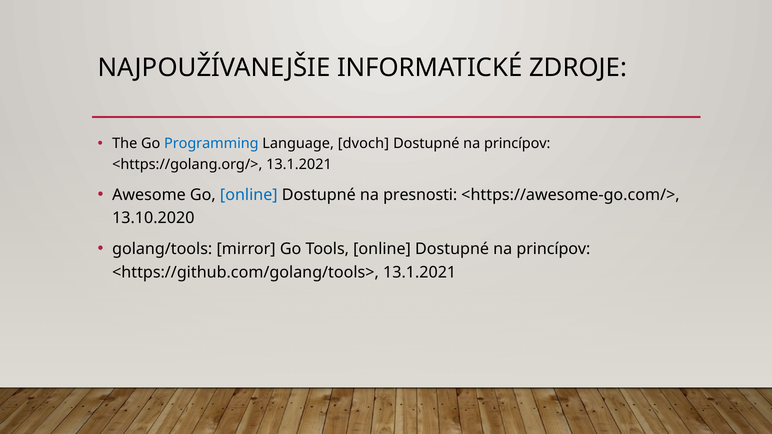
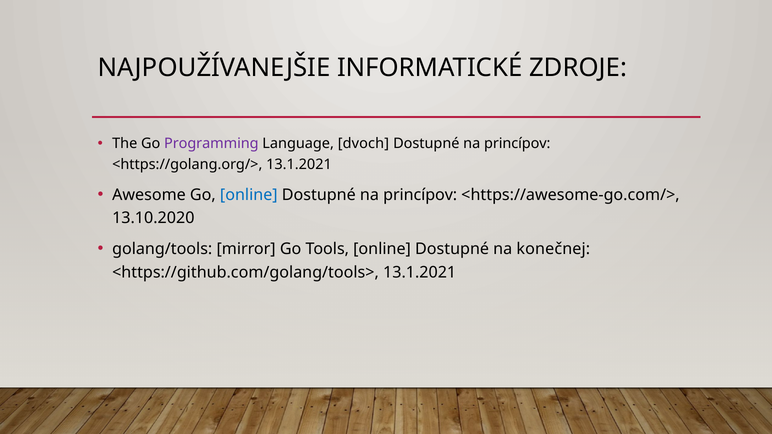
Programming colour: blue -> purple (211, 144)
presnosti: presnosti -> princípov (420, 195)
online Dostupné na princípov: princípov -> konečnej (553, 249)
